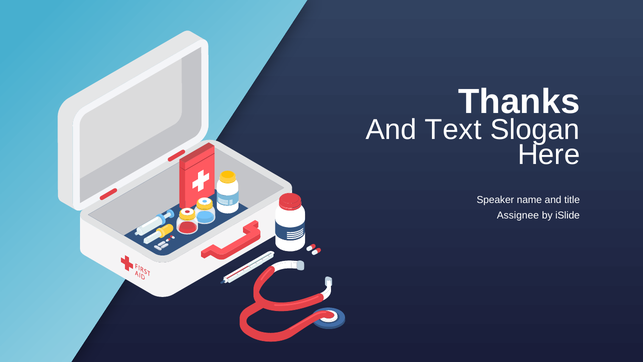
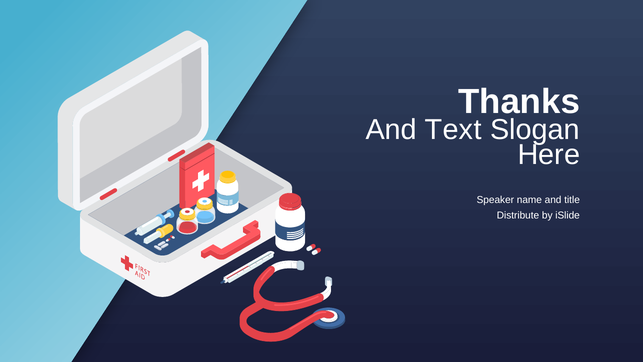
Assignee: Assignee -> Distribute (518, 215)
